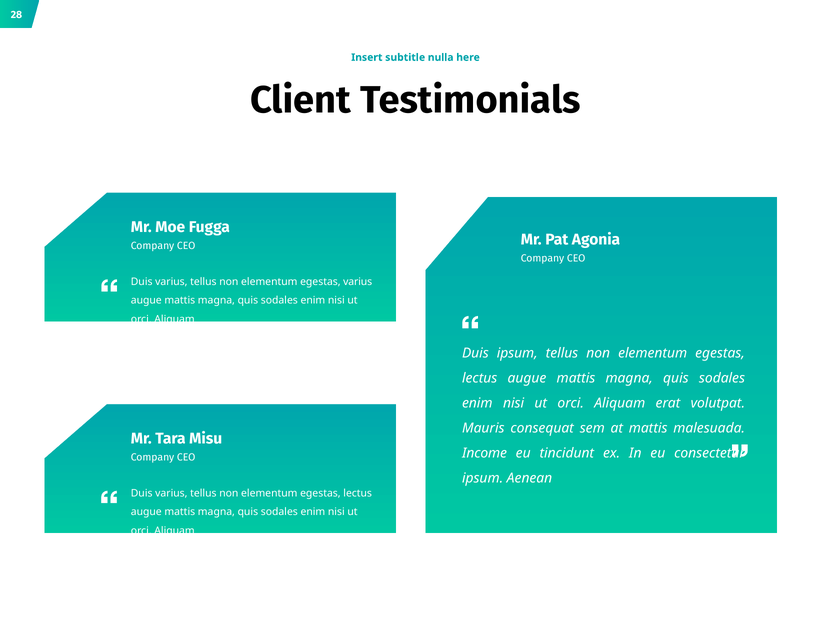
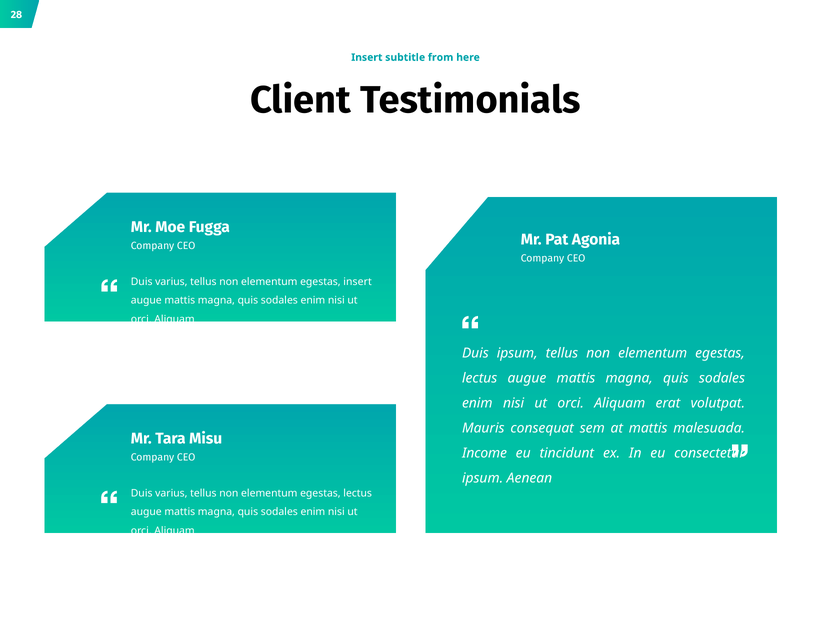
nulla: nulla -> from (441, 57)
egestas varius: varius -> insert (358, 282)
